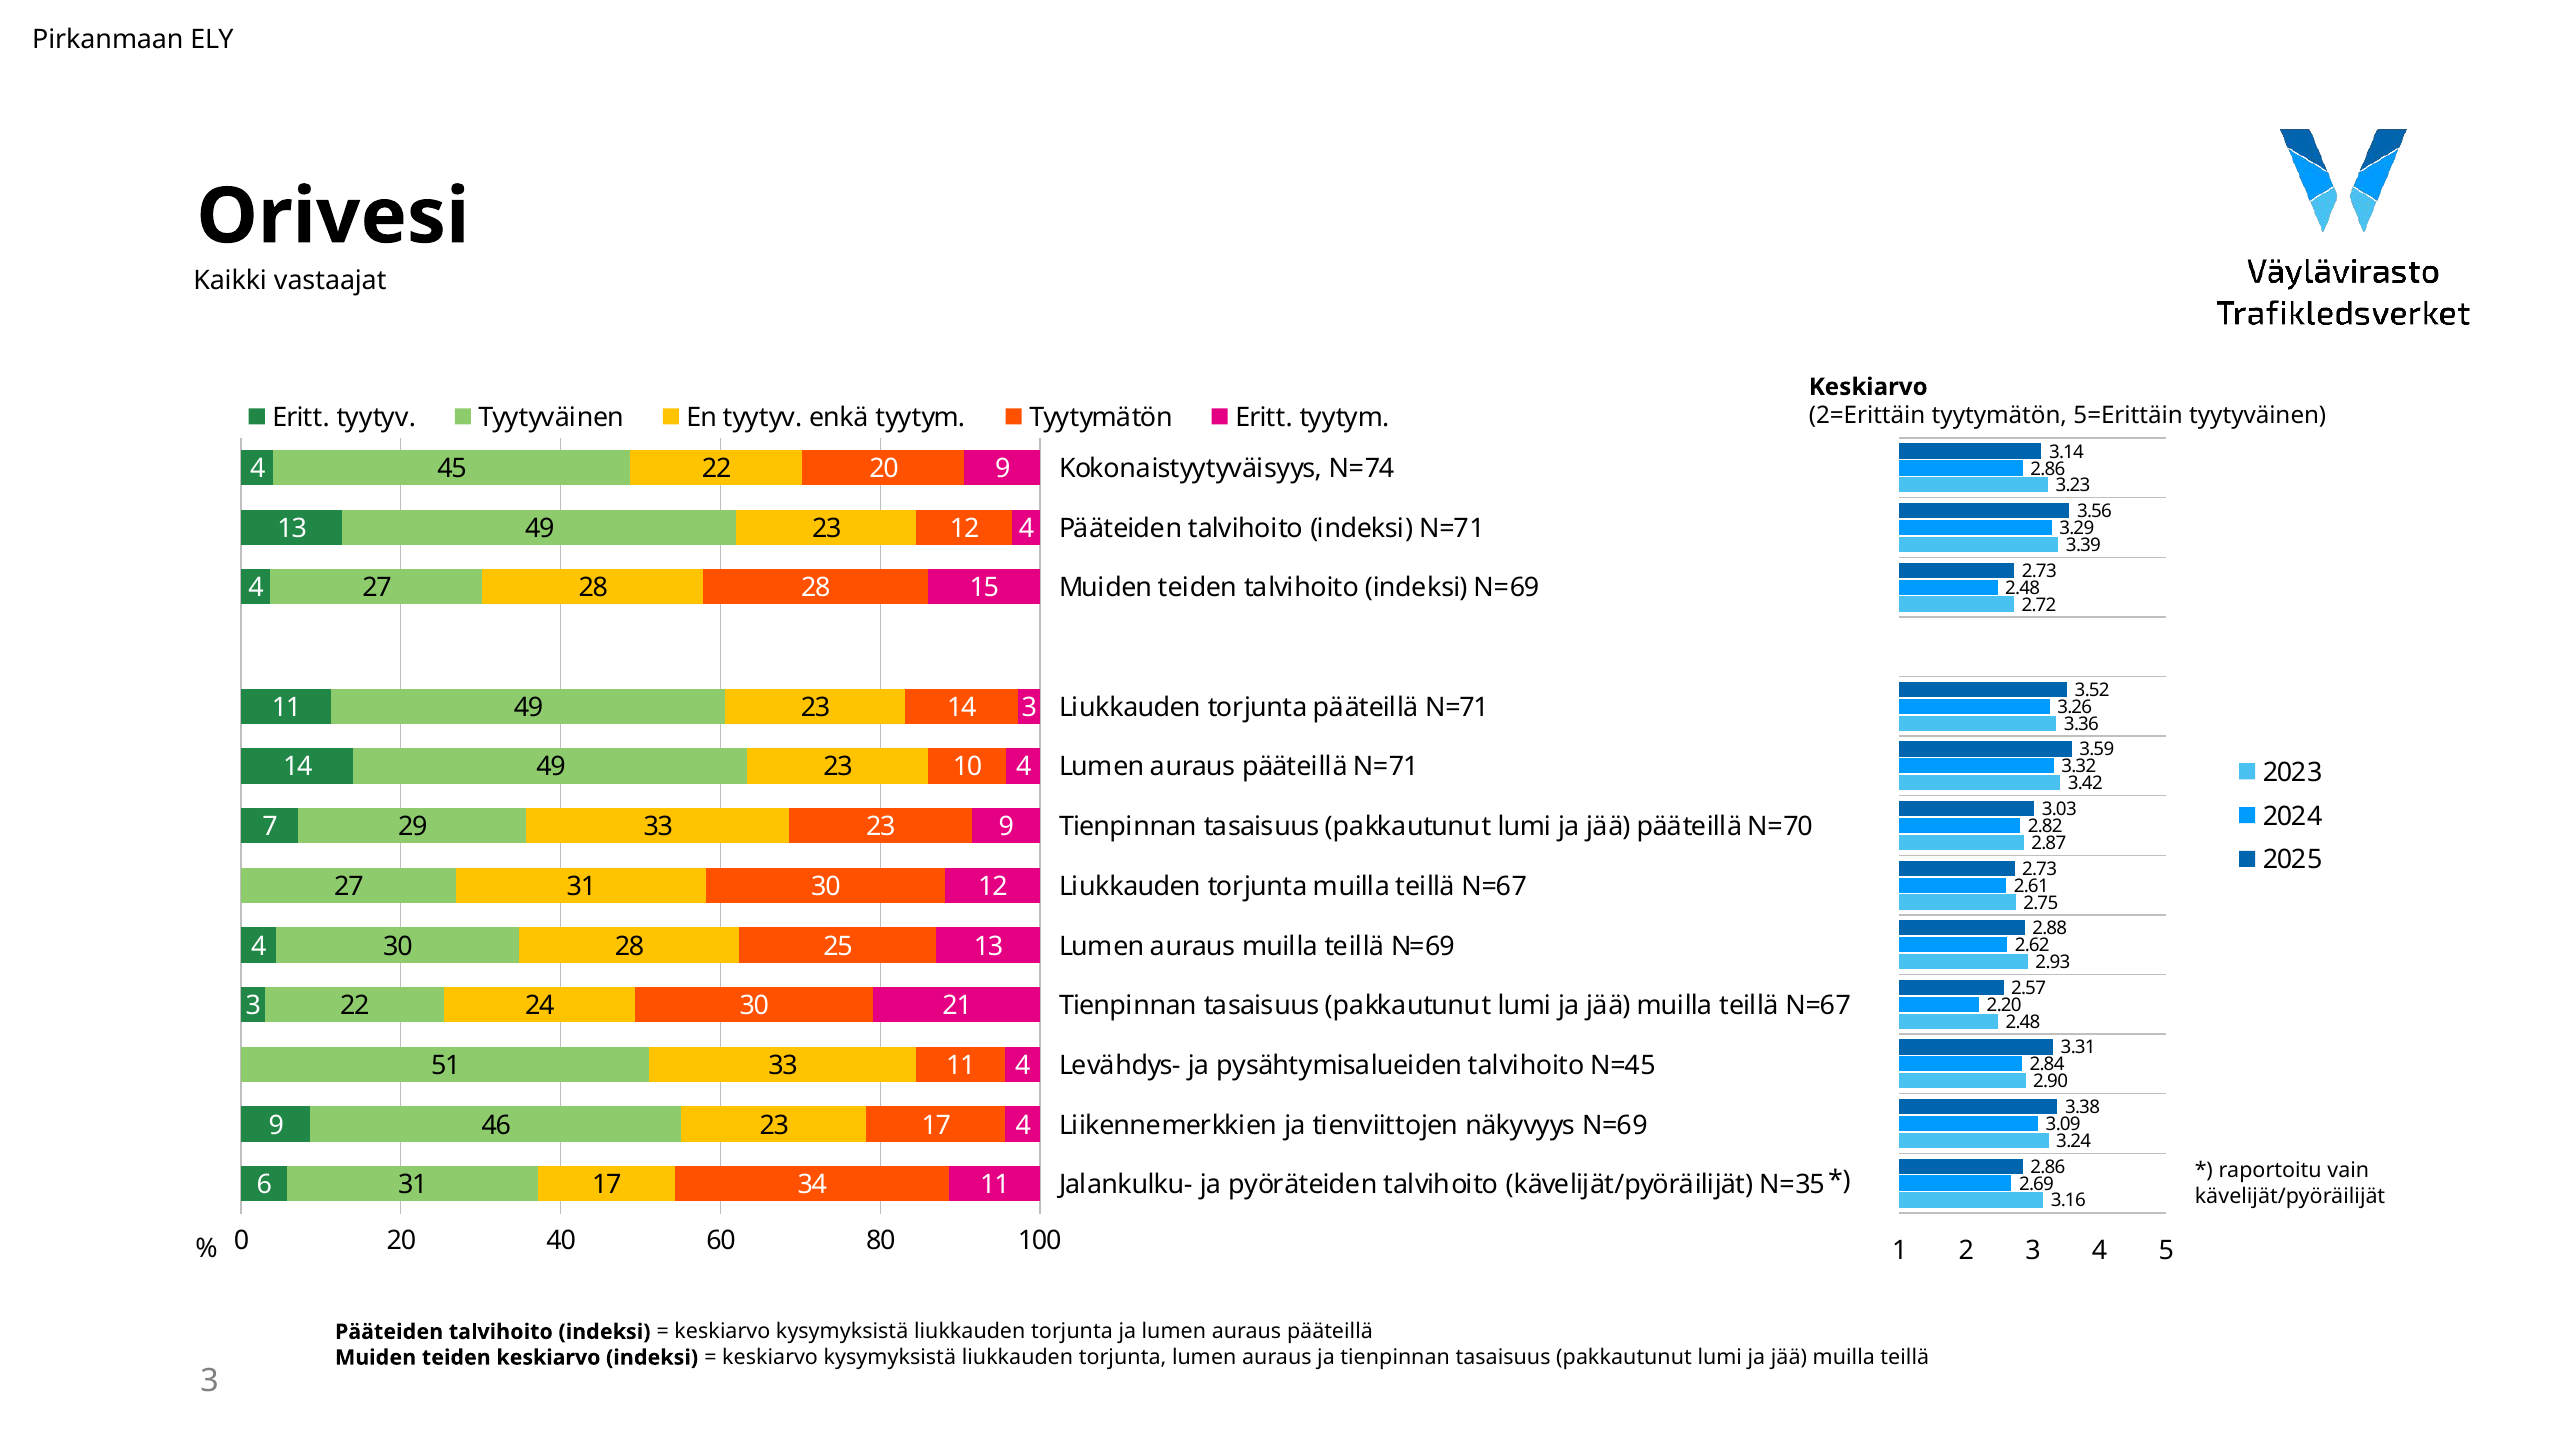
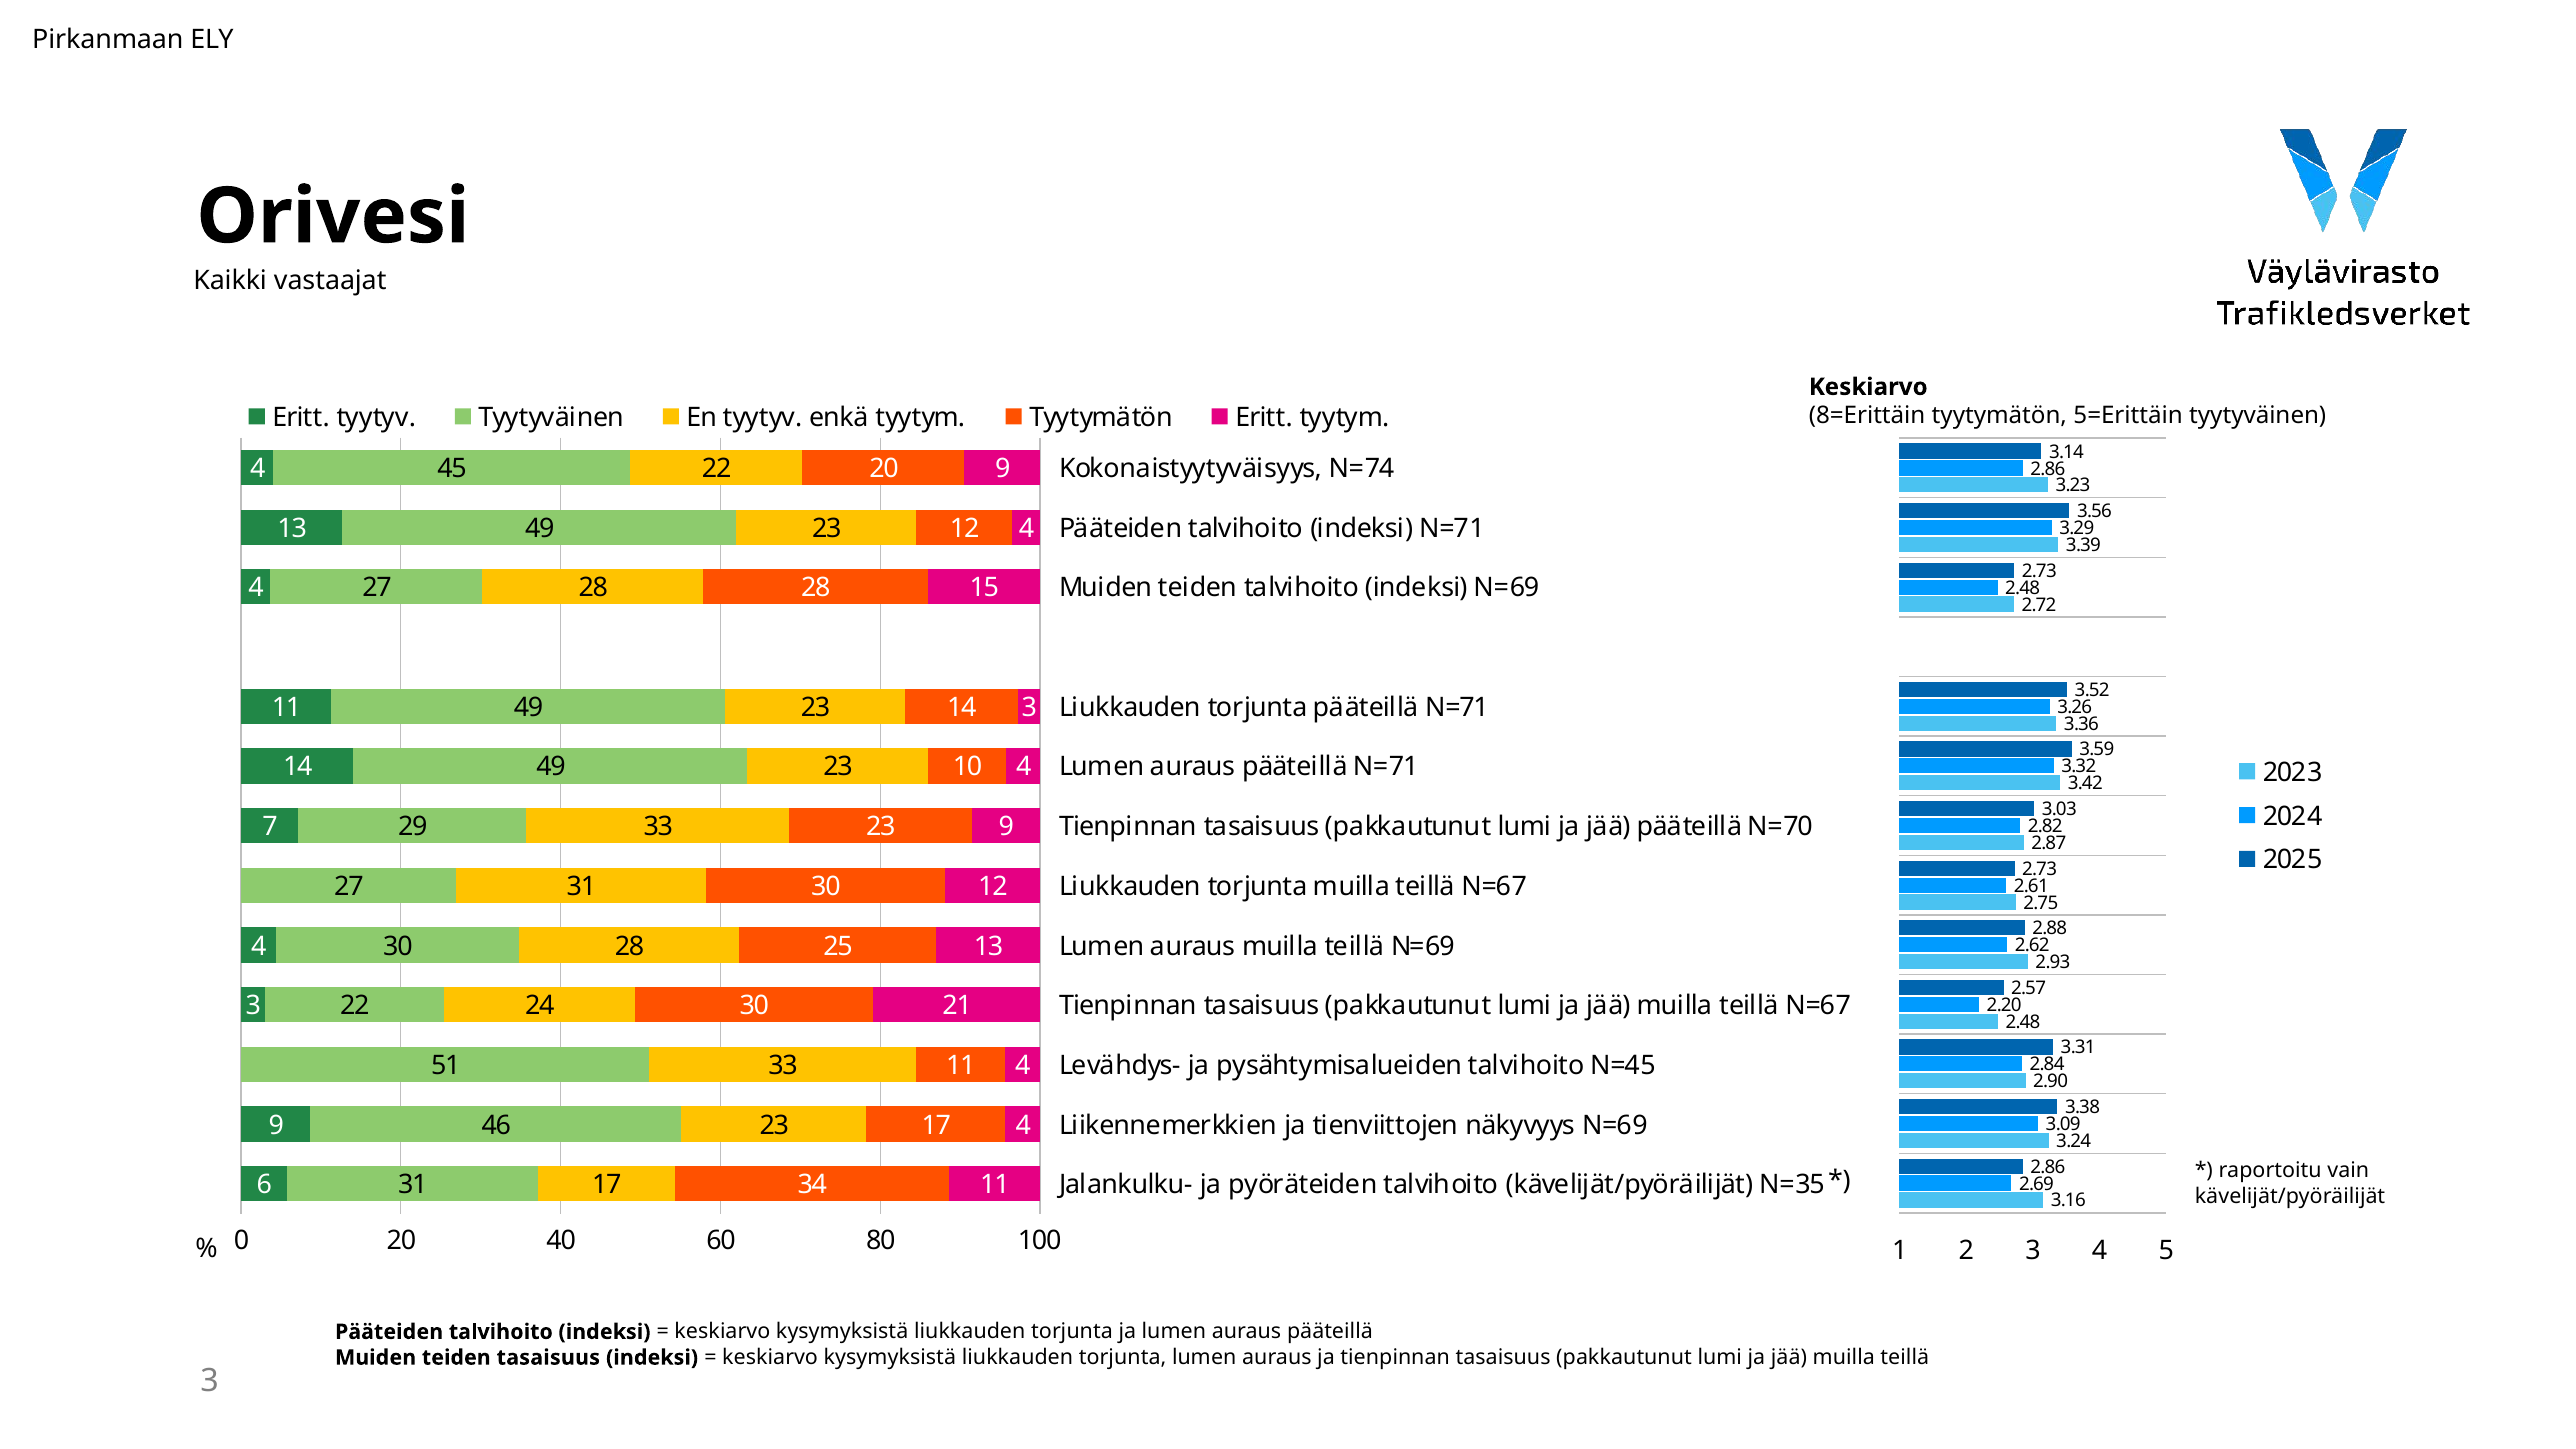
2=Erittäin: 2=Erittäin -> 8=Erittäin (1867, 416)
teiden keskiarvo: keskiarvo -> tasaisuus (548, 1358)
